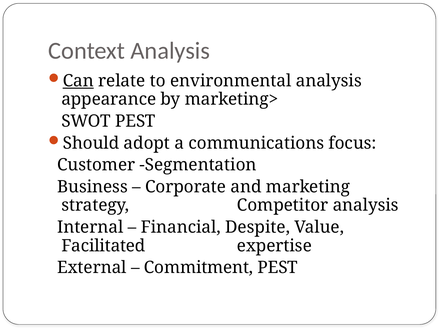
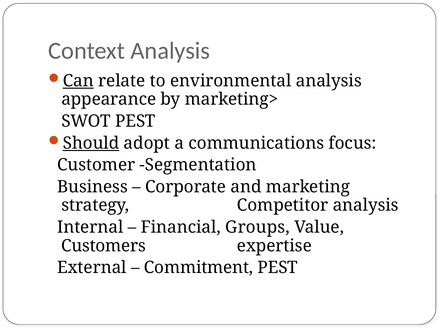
Should underline: none -> present (91, 143)
Despite: Despite -> Groups (258, 227)
Facilitated: Facilitated -> Customers (103, 246)
